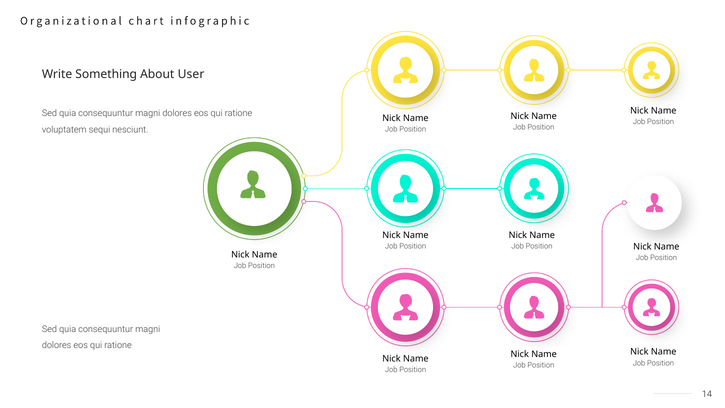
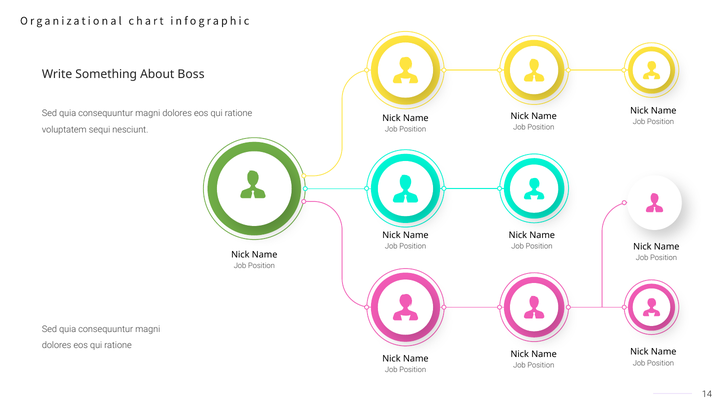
User: User -> Boss (191, 74)
